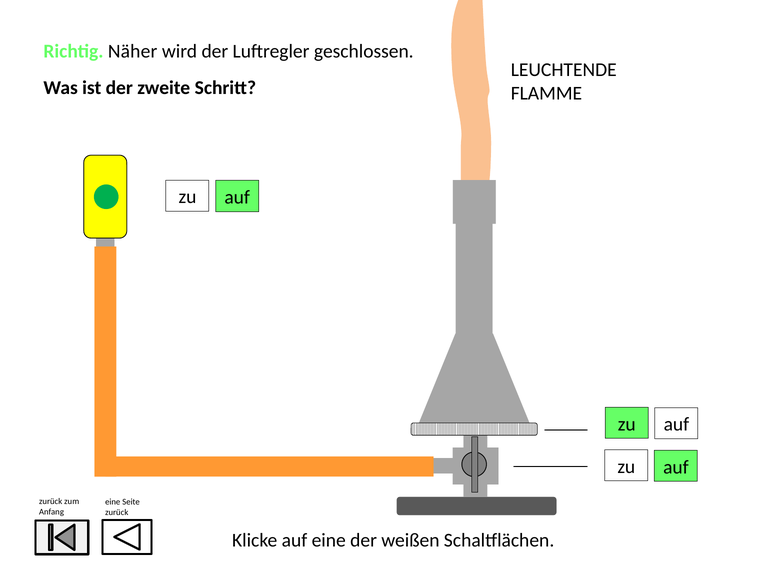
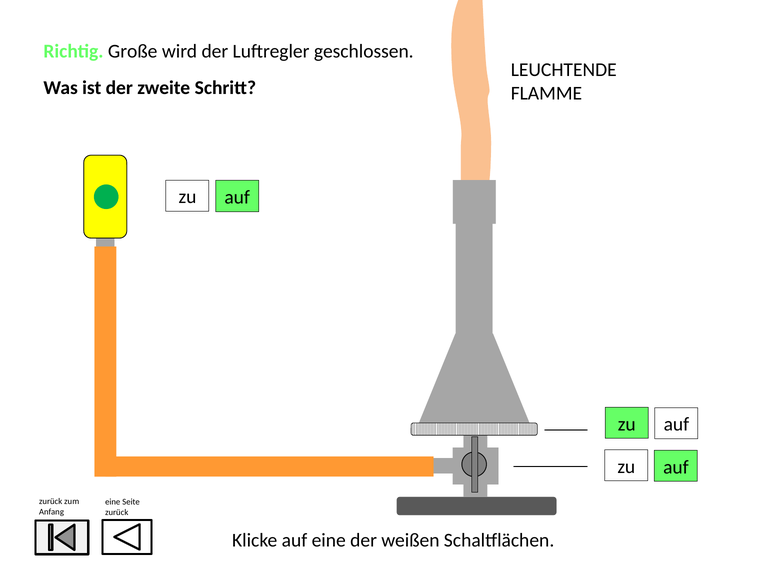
Näher: Näher -> Große (133, 51)
